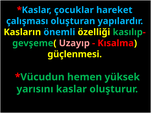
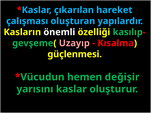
çocuklar: çocuklar -> çıkarılan (74, 10)
önemli colour: light blue -> white (59, 32)
yüksek: yüksek -> değişir (122, 77)
